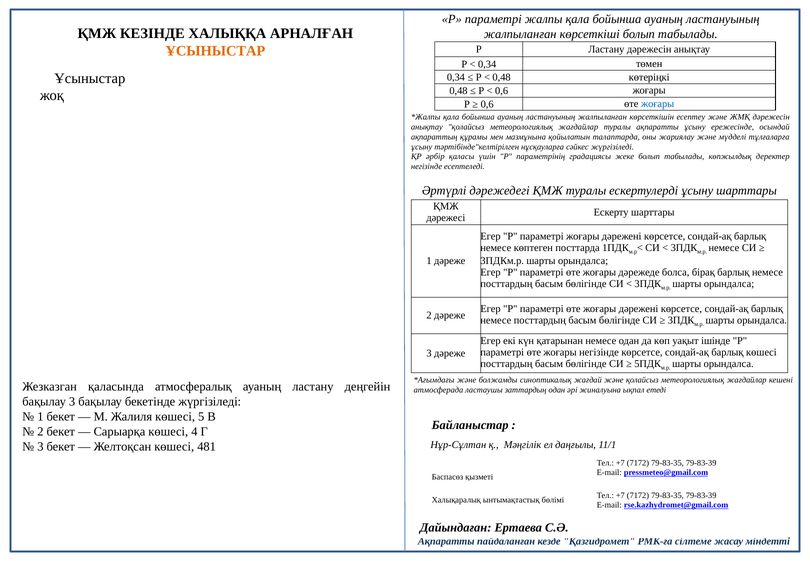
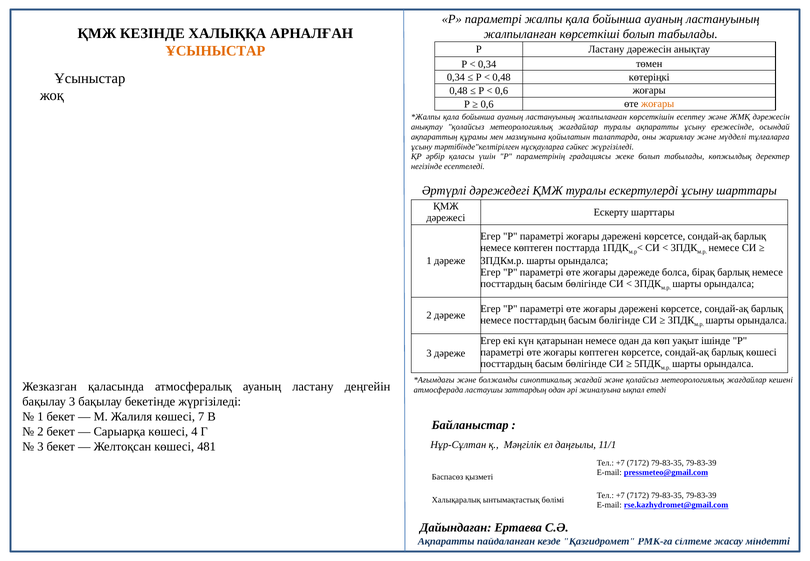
жоғары colour: blue -> orange (658, 104)
жоғары негізінде: негізінде -> көптеген (599, 352)
5: 5 -> 7 (201, 416)
